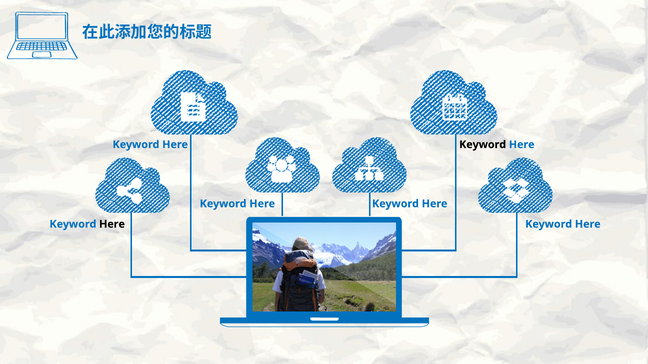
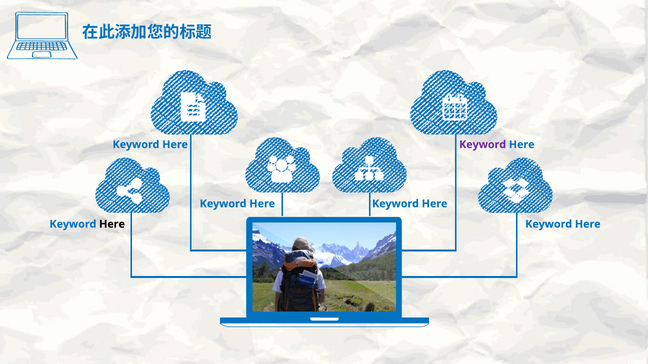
Keyword colour: black -> purple (483, 145)
